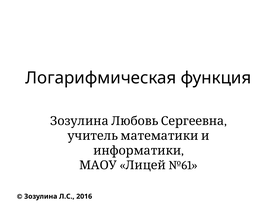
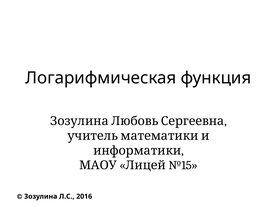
№61: №61 -> №15 (183, 166)
